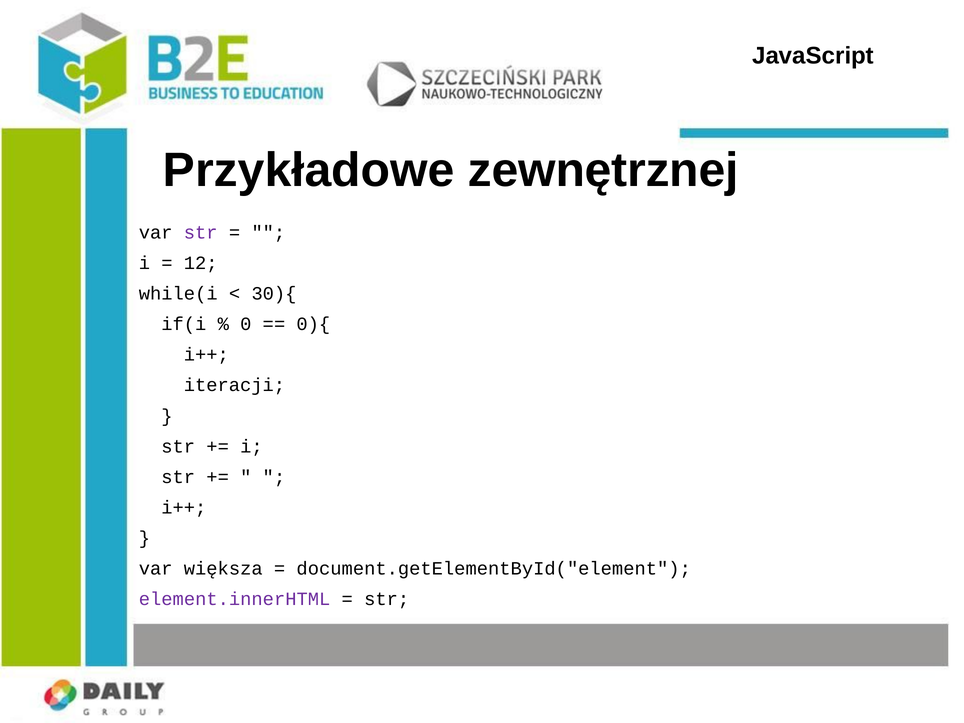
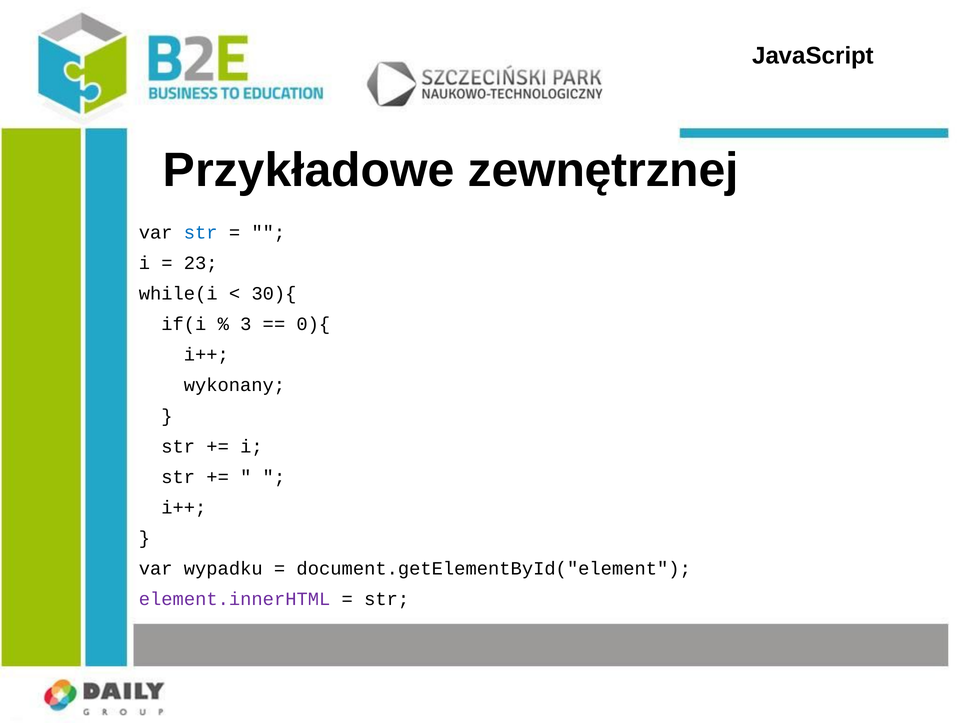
str colour: purple -> blue (201, 233)
12: 12 -> 23 (201, 263)
0: 0 -> 3 (246, 324)
iteracji: iteracji -> wykonany (234, 385)
większa: większa -> wypadku (223, 569)
